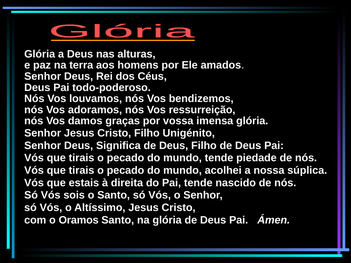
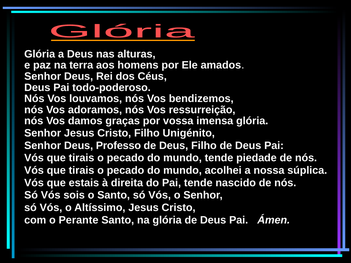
Significa: Significa -> Professo (118, 146)
Oramos: Oramos -> Perante (79, 220)
